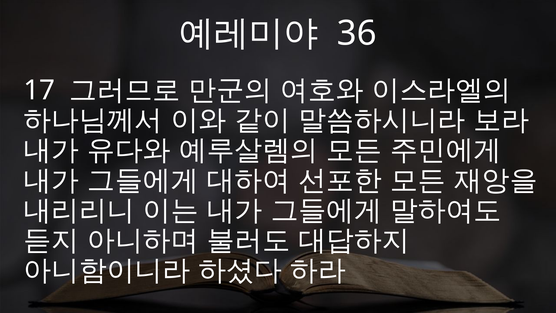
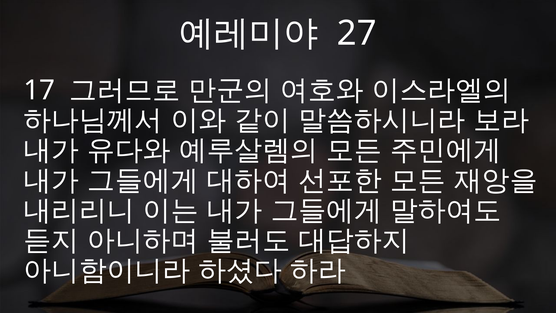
36: 36 -> 27 (357, 33)
